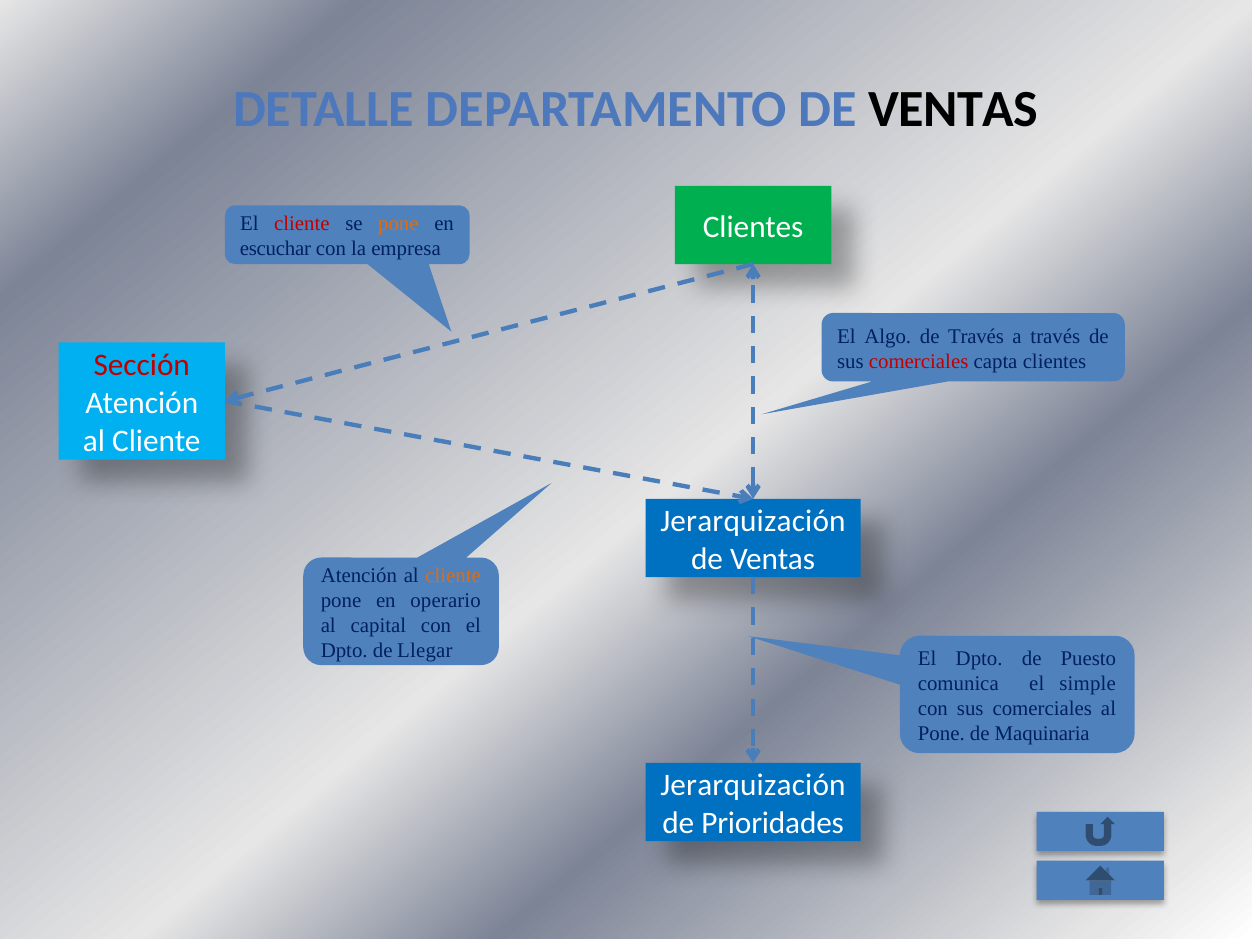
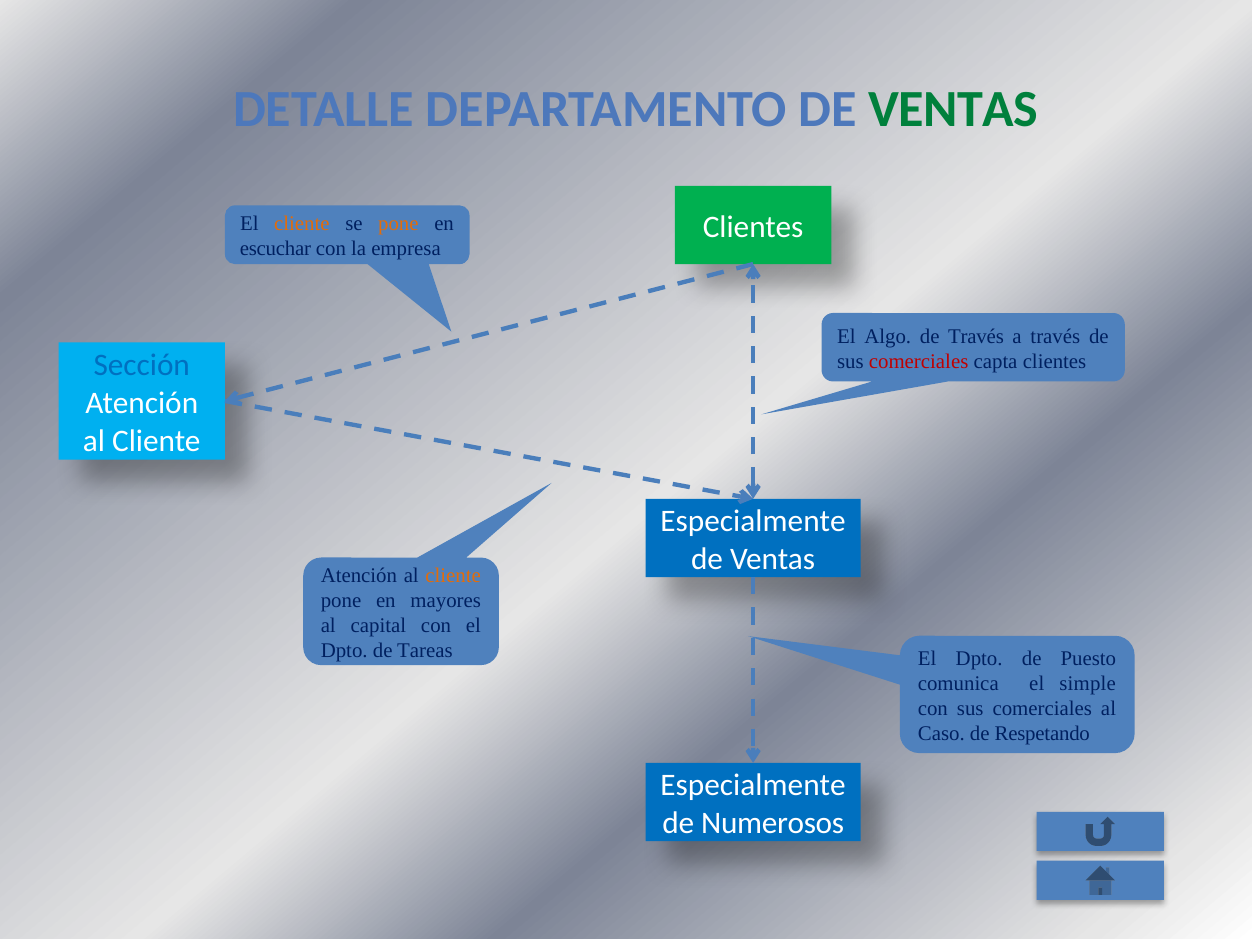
VENTAS colour: black -> green (953, 110)
cliente colour: red -> orange (302, 224)
Sección colour: red -> blue (142, 366)
Jerarquización: Jerarquización -> Especialmente (753, 521)
operario: operario -> mayores (446, 600)
Llegar: Llegar -> Tareas (425, 650)
Pone: Pone -> Caso (941, 733)
Maquinaria: Maquinaria -> Respetando (1042, 733)
Jerarquización: Jerarquización -> Especialmente (753, 785)
Prioridades: Prioridades -> Numerosos (773, 823)
